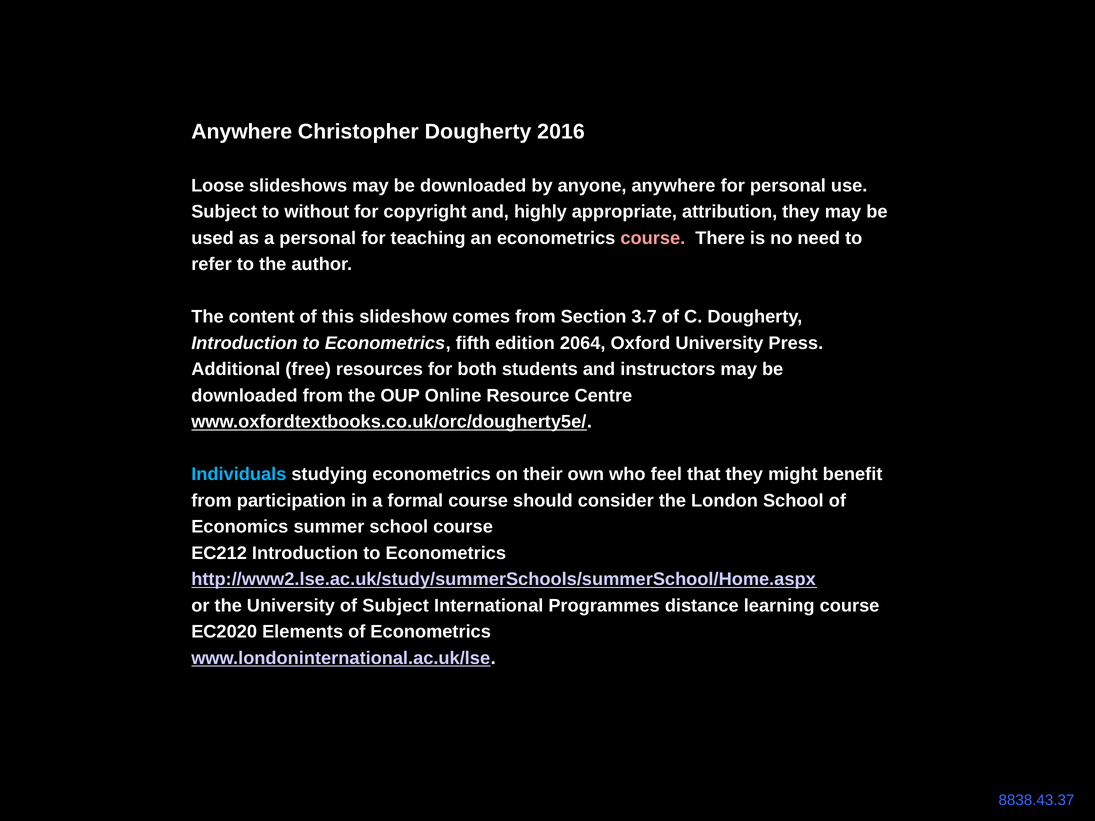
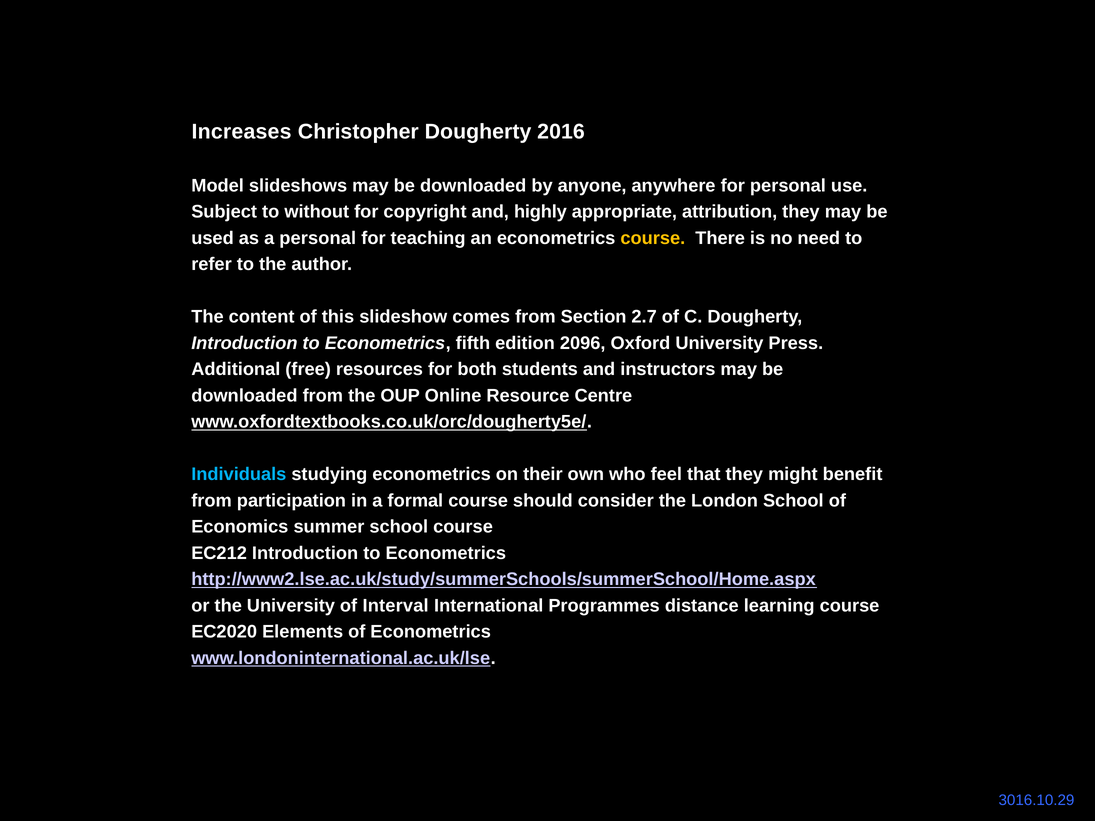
Anywhere: Anywhere -> Increases (242, 132)
Loose: Loose -> Model (218, 186)
course colour: pink -> yellow (653, 238)
3.7: 3.7 -> 2.7 (644, 317)
2064: 2064 -> 2096 (583, 343)
of Subject: Subject -> Interval (396, 606)
8838.43.37: 8838.43.37 -> 3016.10.29 (1036, 800)
